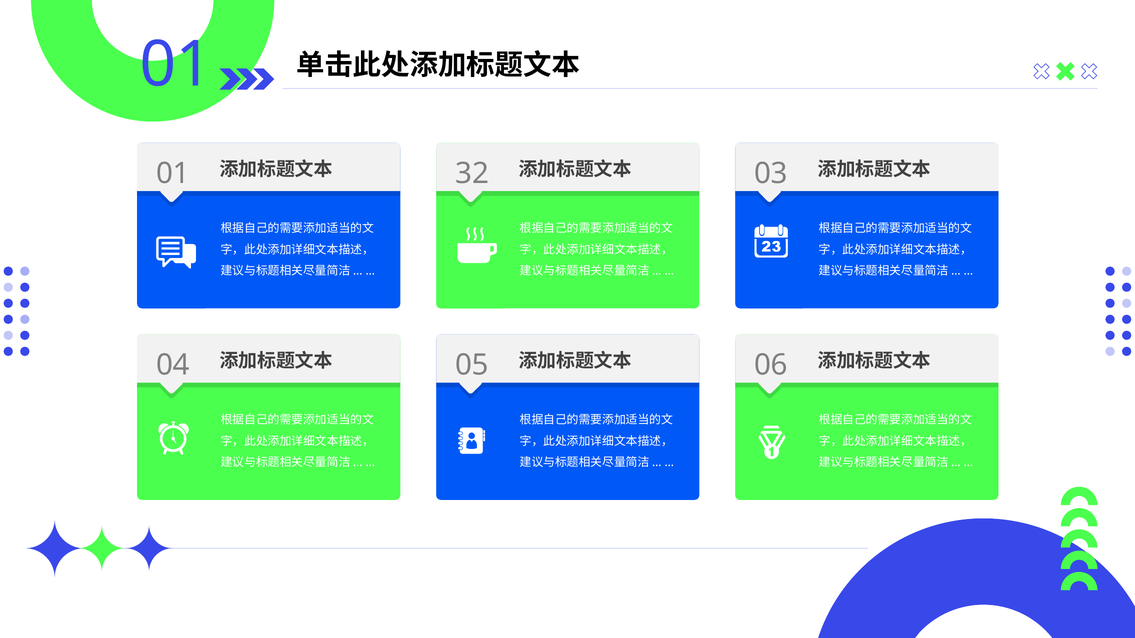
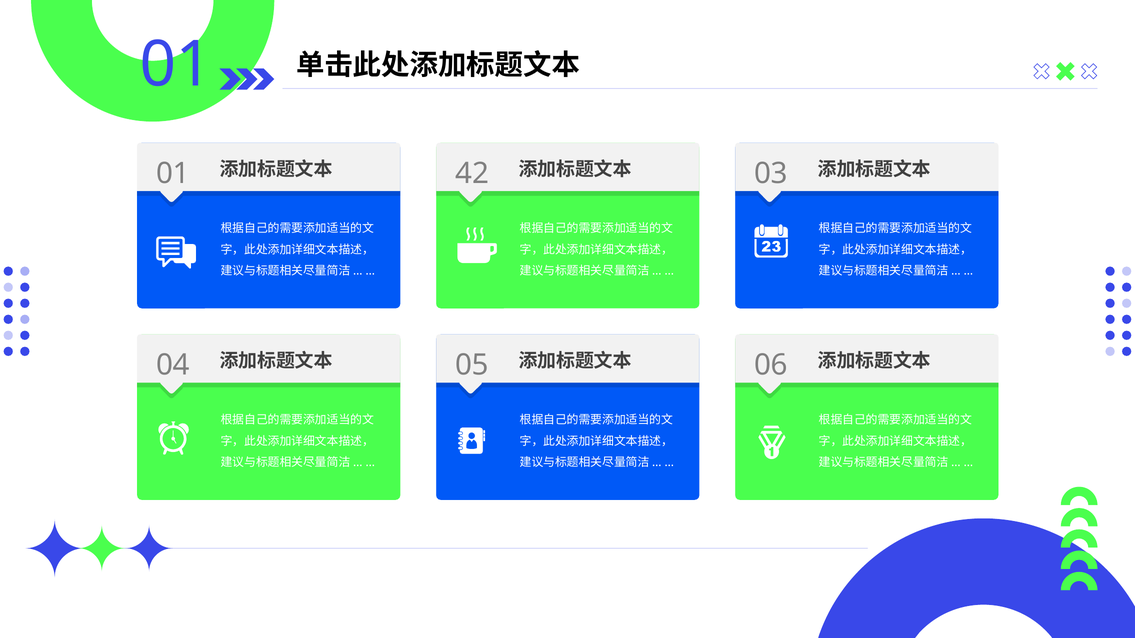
32: 32 -> 42 (472, 173)
